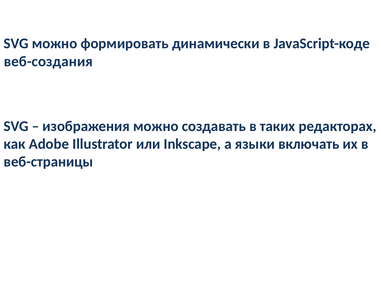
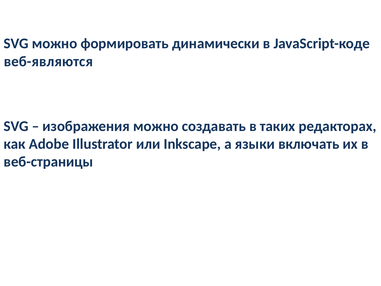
веб-создания: веб-создания -> веб-являются (48, 61)
